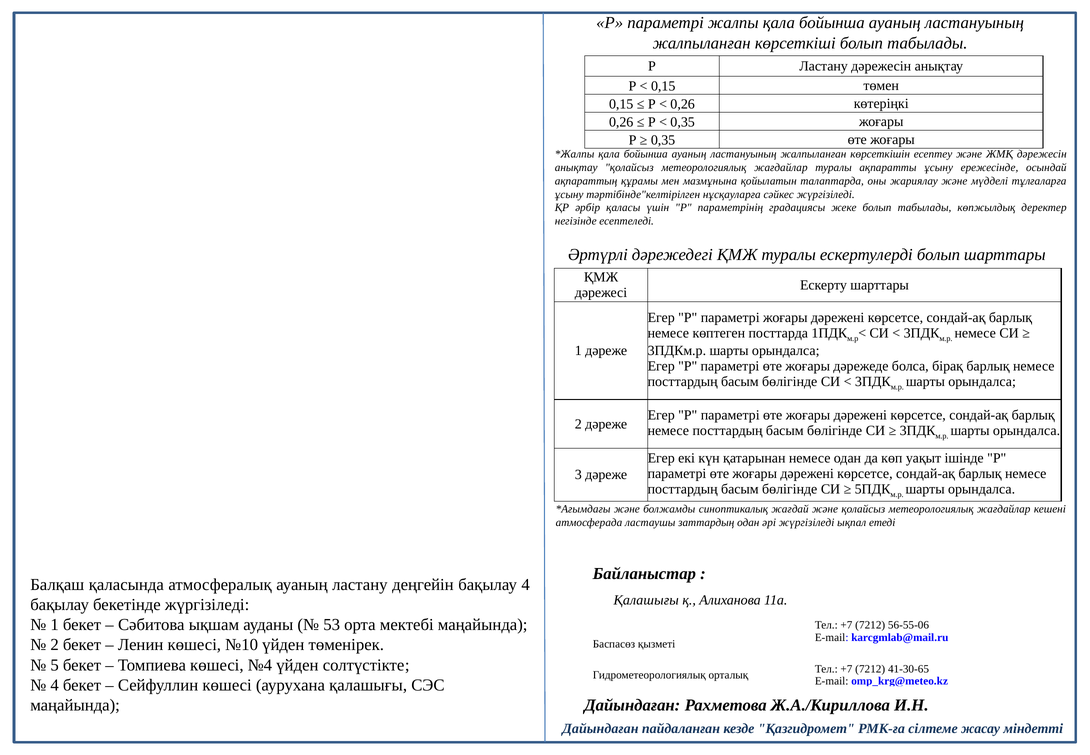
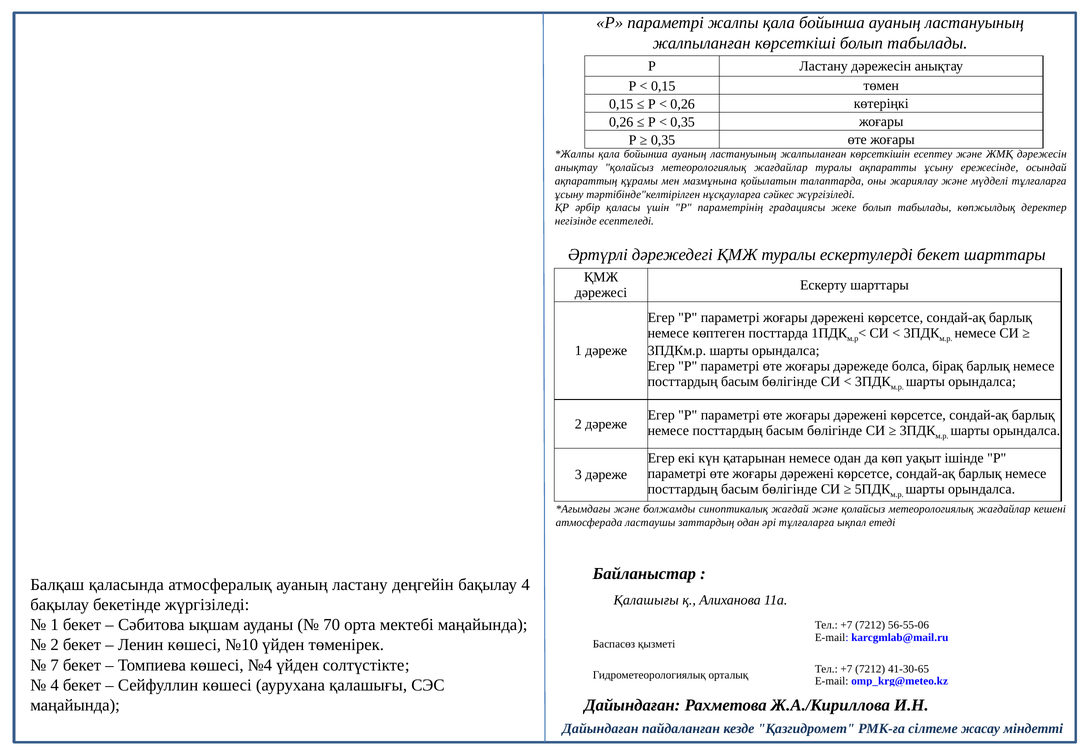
ескертулерді болып: болып -> бекет (938, 255)
әрі жүргізіледі: жүргізіледі -> тұлғаларға (807, 522)
53: 53 -> 70 (332, 624)
5: 5 -> 7 (55, 665)
